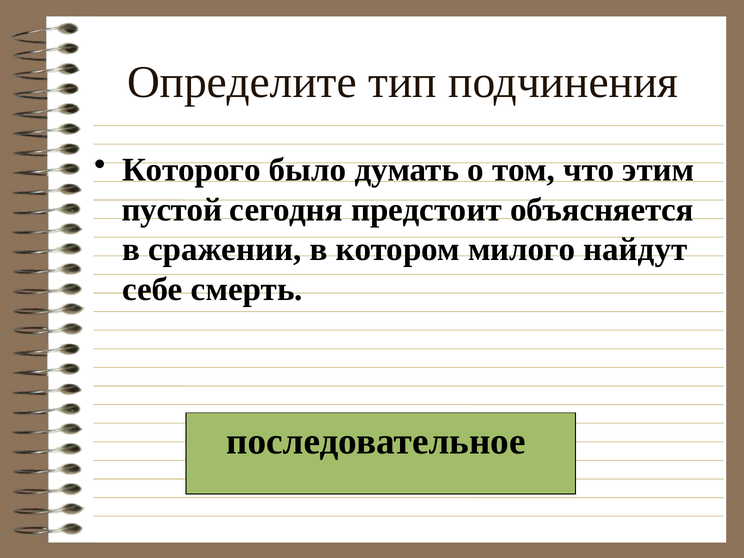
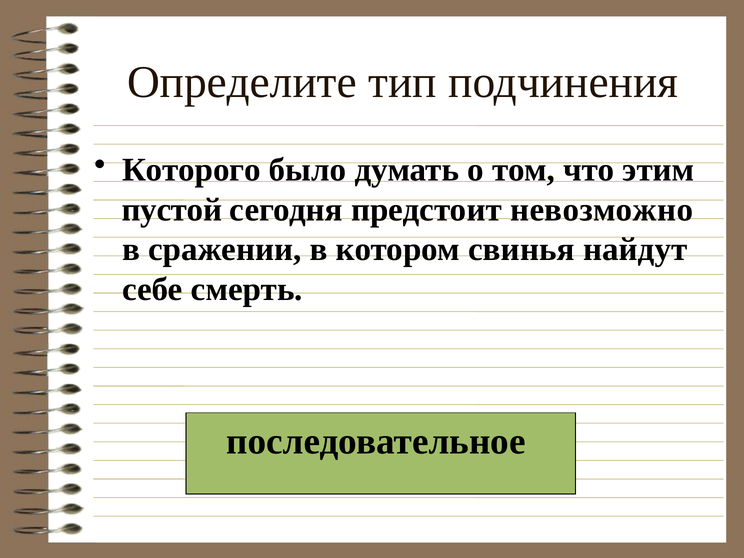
объясняется: объясняется -> невозможно (602, 210)
милого: милого -> свинья (521, 249)
